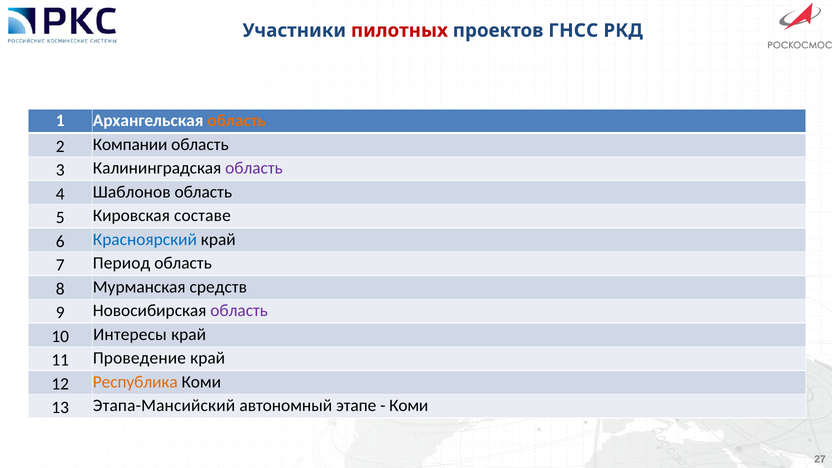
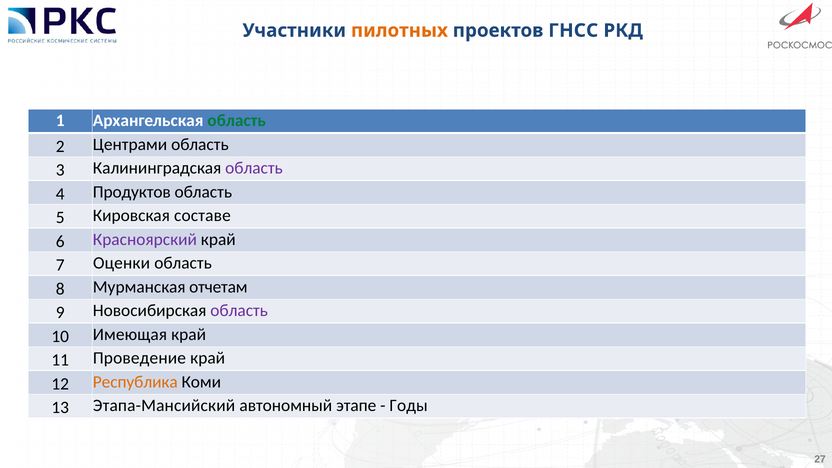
пилотных colour: red -> orange (399, 31)
область colour: orange -> green (237, 121)
Компании: Компании -> Центрами (130, 144)
Шаблонов: Шаблонов -> Продуктов (132, 192)
Красноярский colour: blue -> purple (145, 239)
Период: Период -> Оценки (122, 263)
средств: средств -> отчетам (218, 287)
Интересы: Интересы -> Имеющая (130, 334)
Коми: Коми -> Годы (409, 406)
